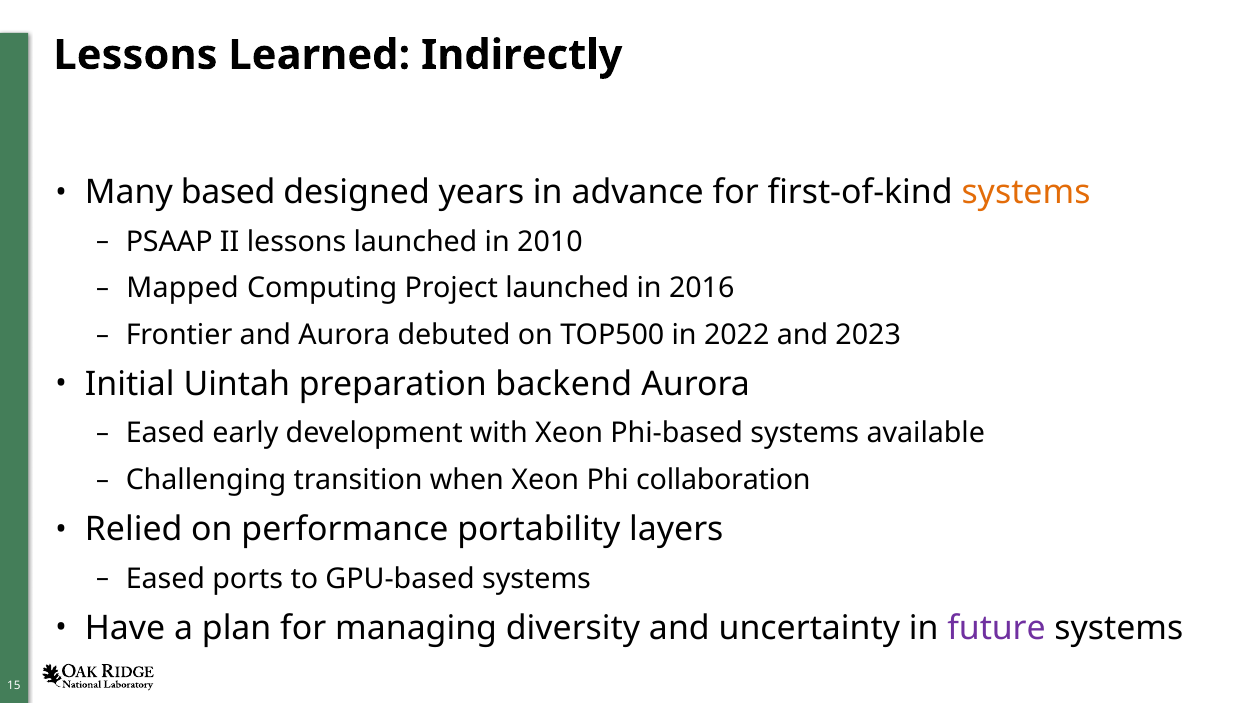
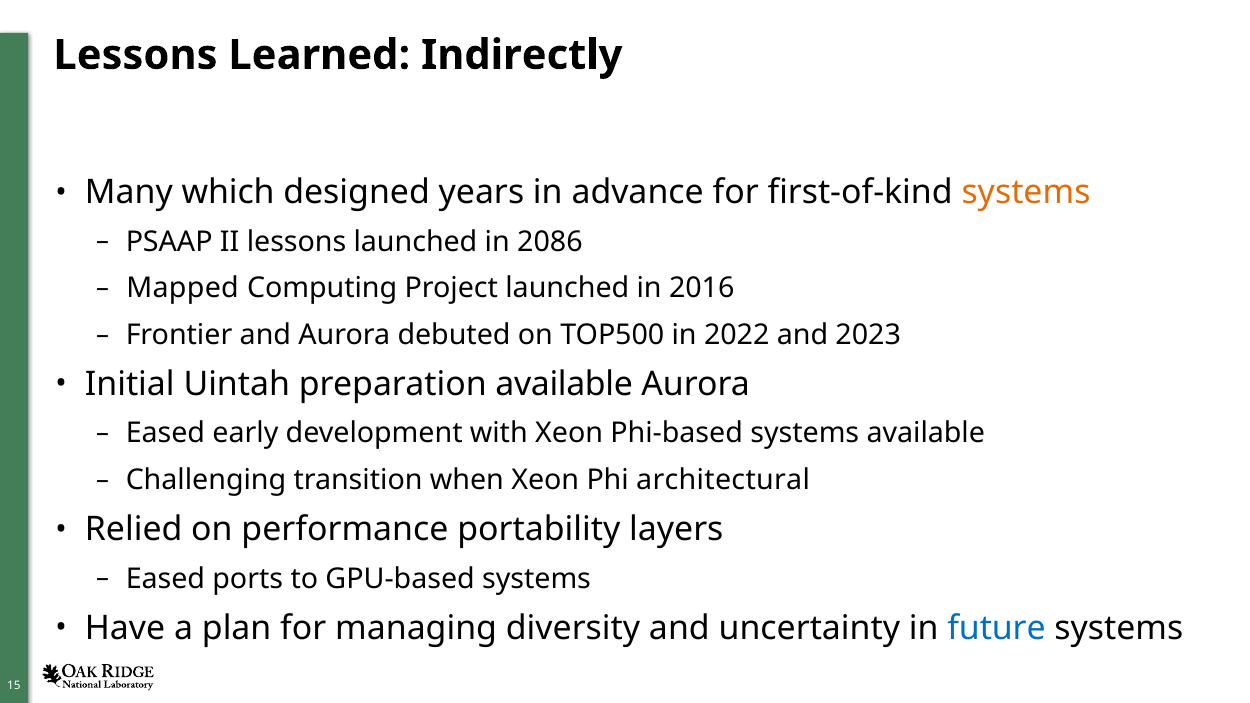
based: based -> which (228, 192)
2010: 2010 -> 2086 (550, 242)
preparation backend: backend -> available (564, 384)
collaboration: collaboration -> architectural (723, 480)
future colour: purple -> blue (997, 628)
